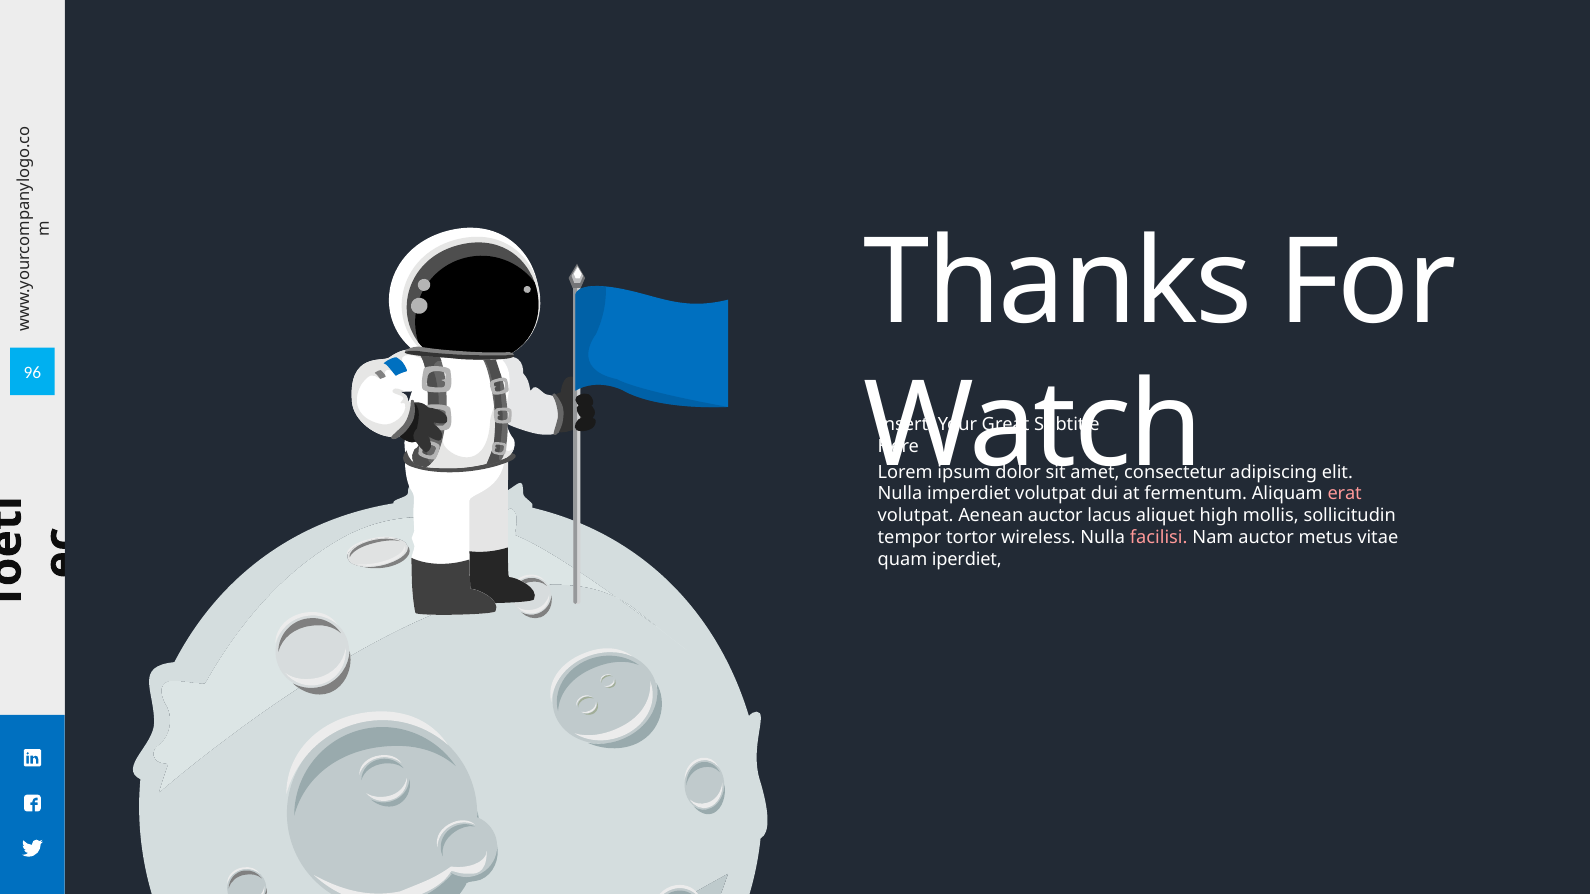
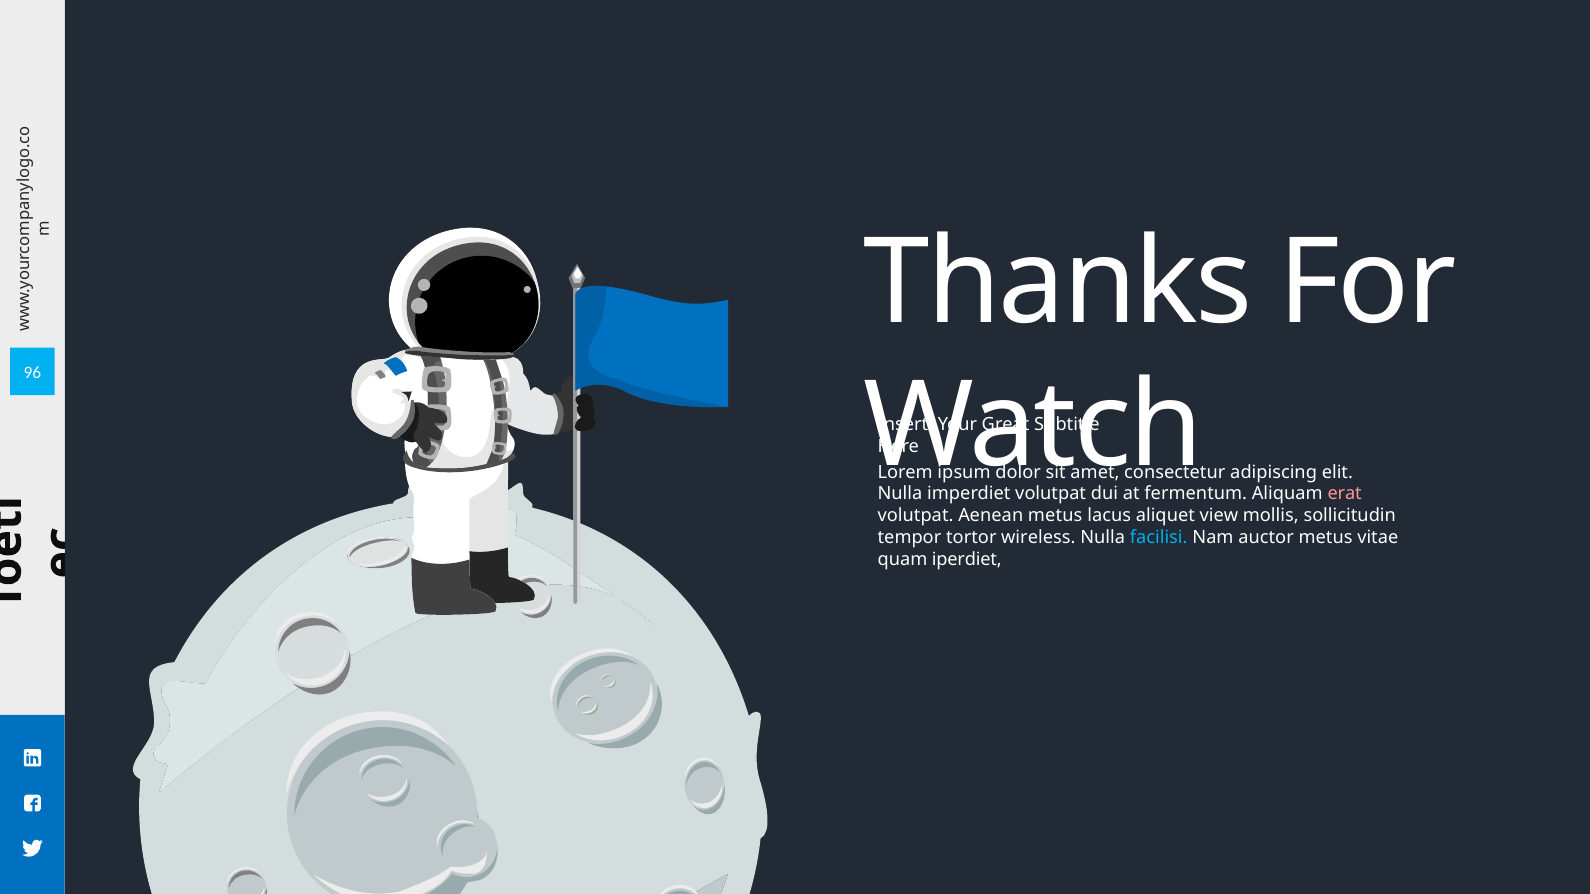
Aenean auctor: auctor -> metus (1055, 516)
high: high -> view (1219, 516)
facilisi colour: pink -> light blue (1159, 538)
